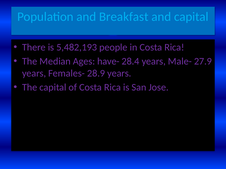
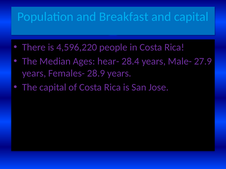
5,482,193: 5,482,193 -> 4,596,220 (77, 47)
have-: have- -> hear- (108, 61)
